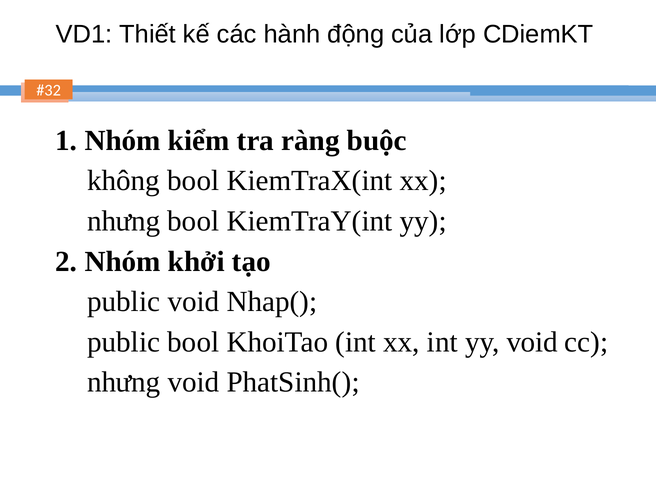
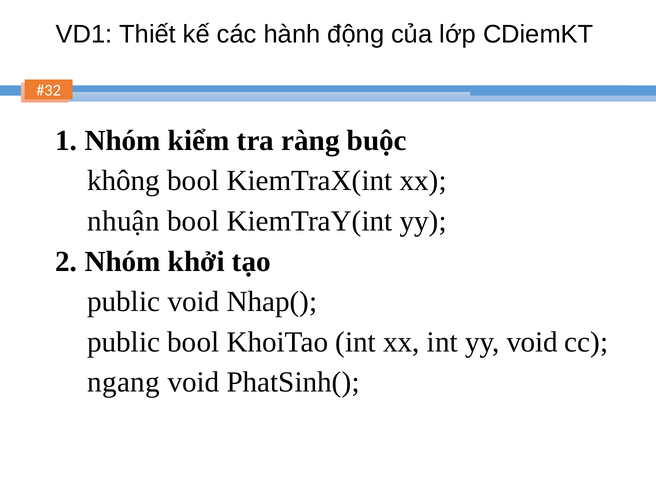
nhưng: nhưng -> nhuận (124, 221)
nhưng: nhưng -> ngang (124, 382)
